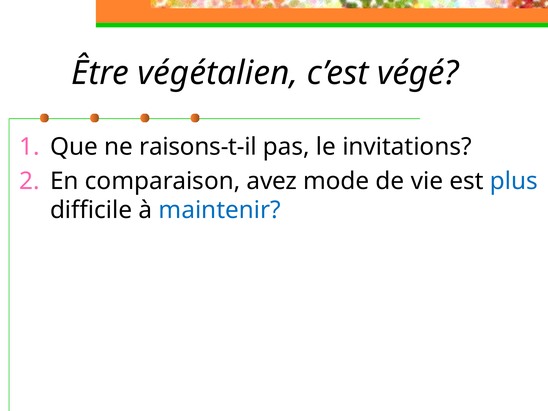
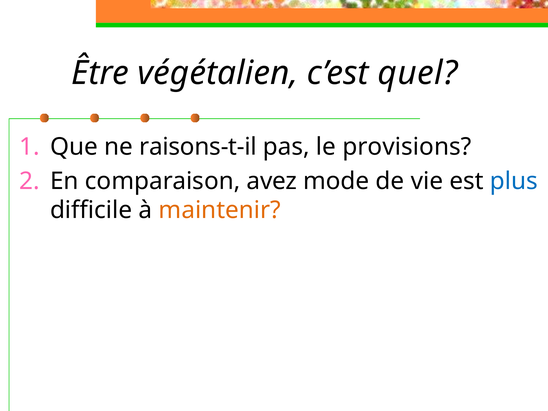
végé: végé -> quel (418, 73)
invitations: invitations -> provisions (407, 147)
maintenir colour: blue -> orange (220, 210)
